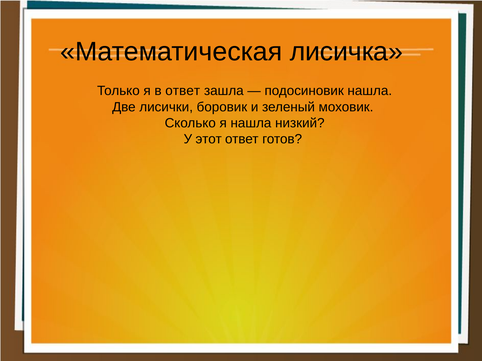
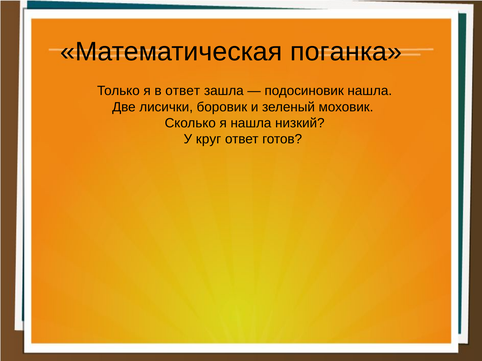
лисичка: лисичка -> поганка (346, 52)
этот: этот -> круг (209, 139)
